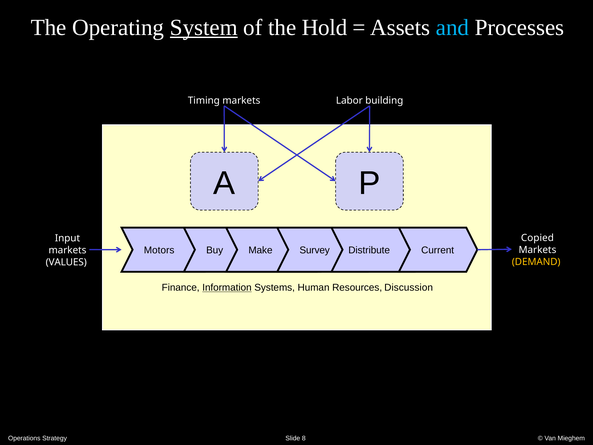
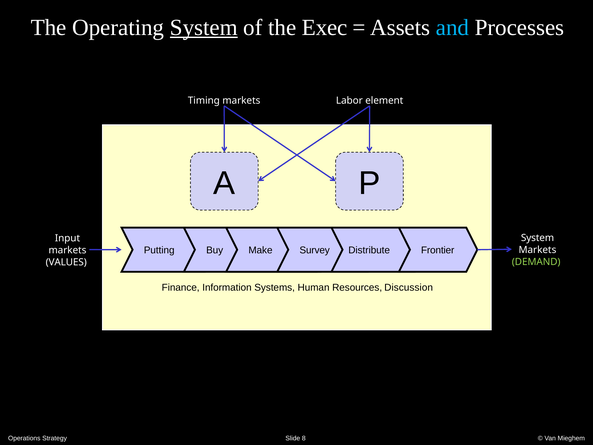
Hold: Hold -> Exec (325, 27)
building: building -> element (384, 100)
Copied: Copied -> System (538, 238)
Motors: Motors -> Putting (159, 250)
Current: Current -> Frontier (438, 250)
DEMAND colour: yellow -> light green (536, 262)
Information underline: present -> none (227, 287)
